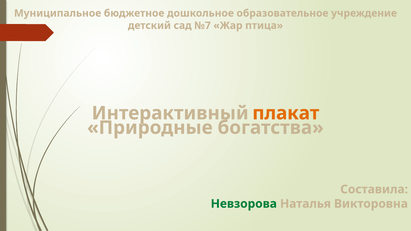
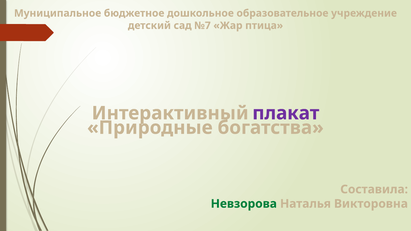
плакат colour: orange -> purple (286, 113)
